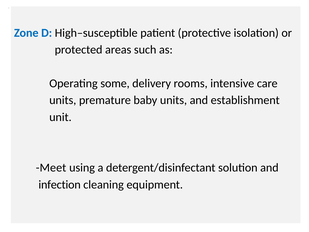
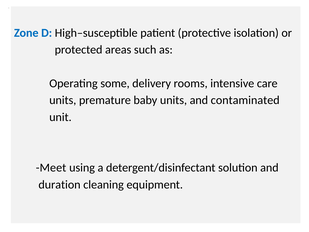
establishment: establishment -> contaminated (245, 100)
infection: infection -> duration (59, 184)
